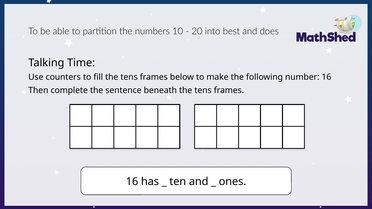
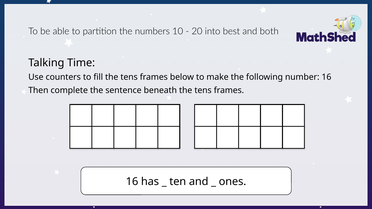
does: does -> both (269, 31)
